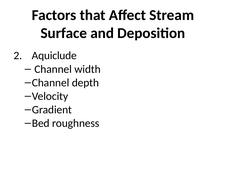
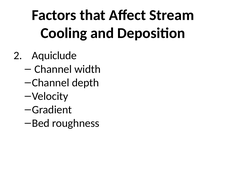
Surface: Surface -> Cooling (64, 33)
